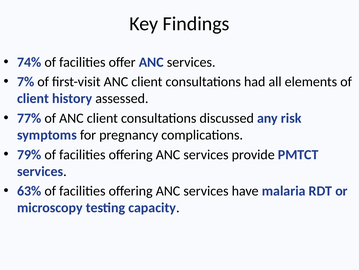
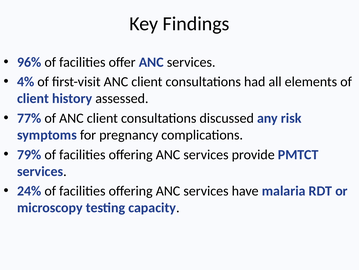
74%: 74% -> 96% (29, 62)
7%: 7% -> 4% (26, 82)
63%: 63% -> 24% (29, 191)
